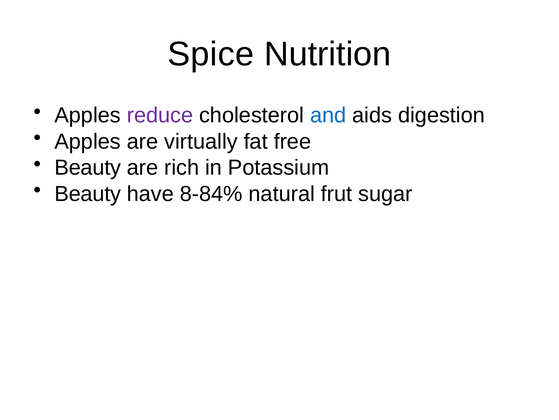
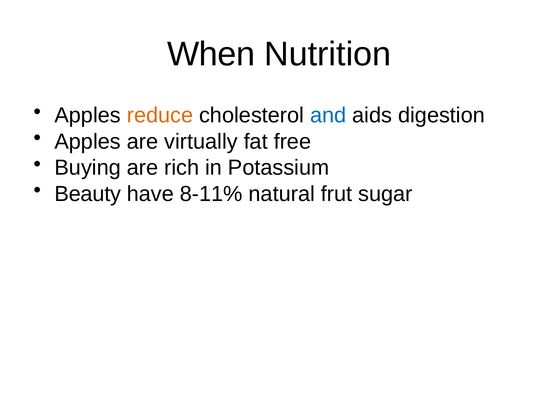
Spice: Spice -> When (211, 54)
reduce colour: purple -> orange (160, 115)
Beauty: Beauty -> Buying (88, 167)
8-84%: 8-84% -> 8-11% (211, 193)
